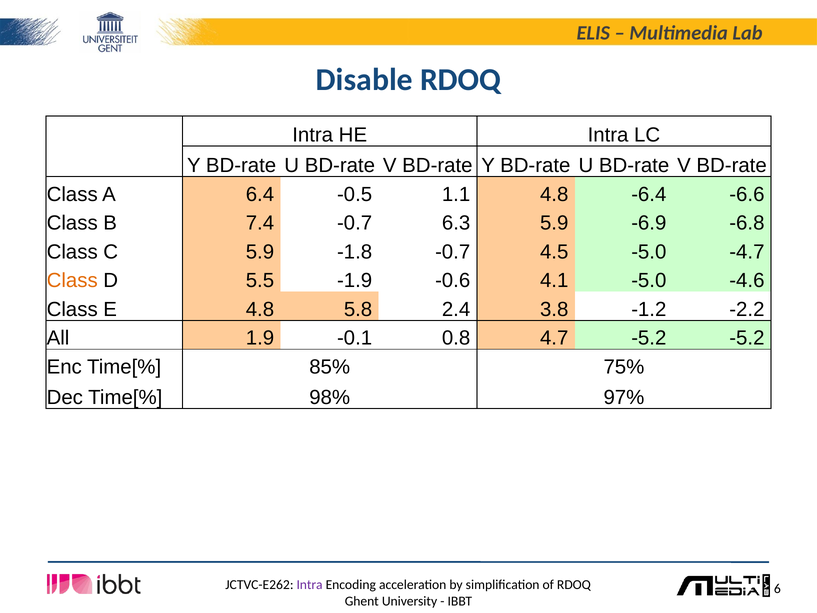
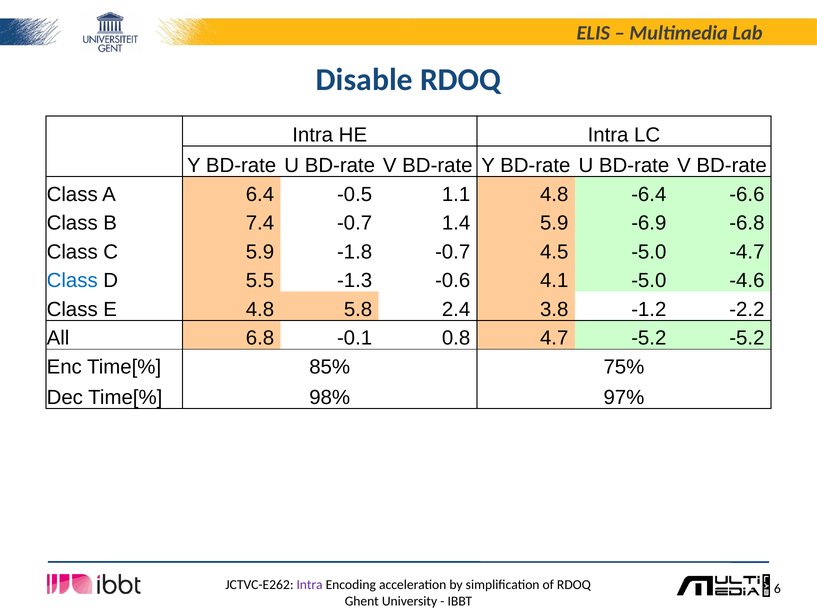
6.3: 6.3 -> 1.4 (456, 223)
Class colour: orange -> blue (72, 281)
-1.9: -1.9 -> -1.3 (355, 281)
1.9: 1.9 -> 6.8 (260, 338)
